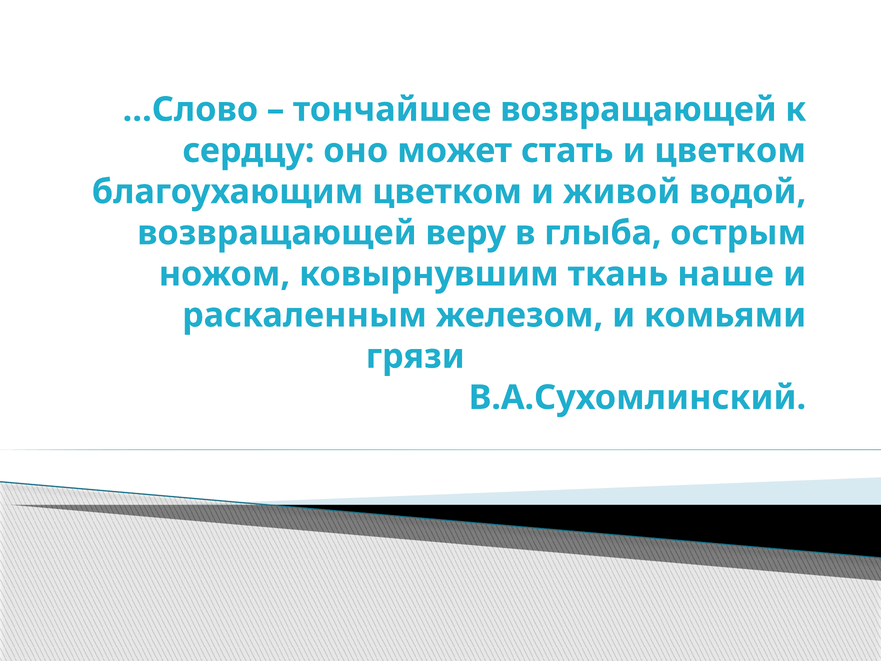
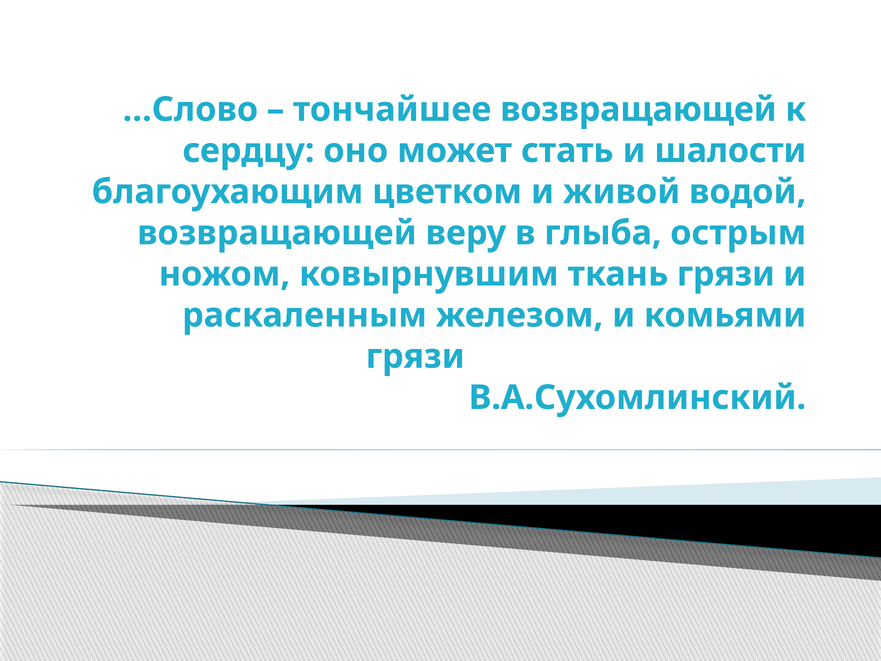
и цветком: цветком -> шалости (730, 151)
ткань наше: наше -> грязи (726, 274)
